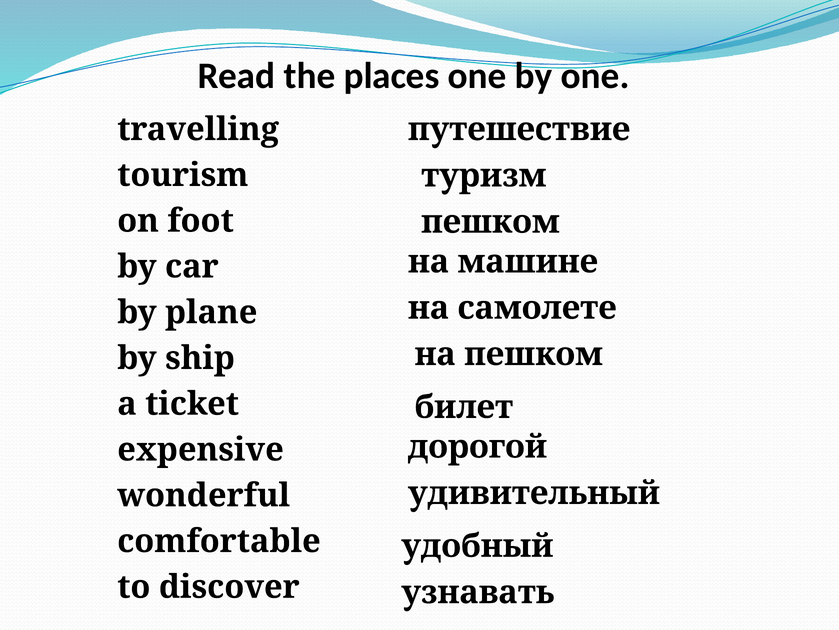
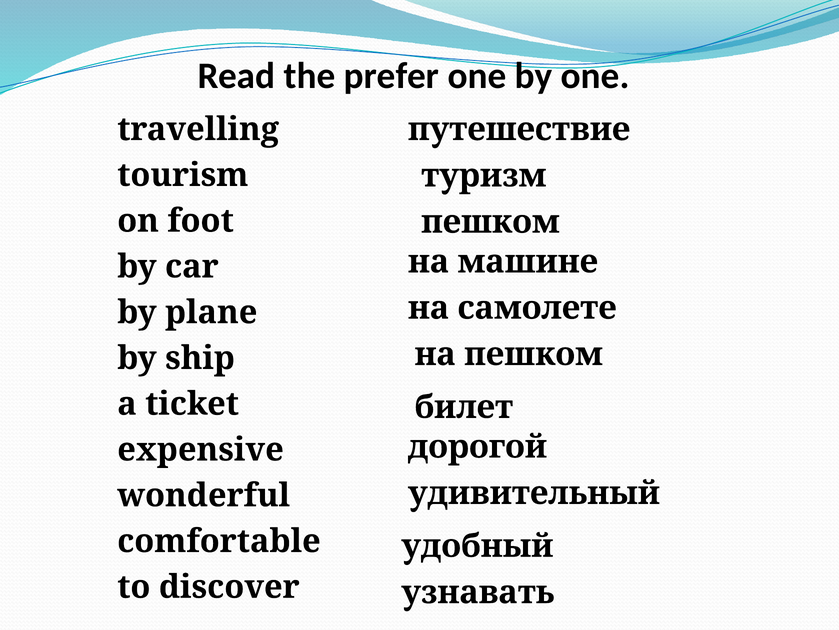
places: places -> prefer (392, 76)
